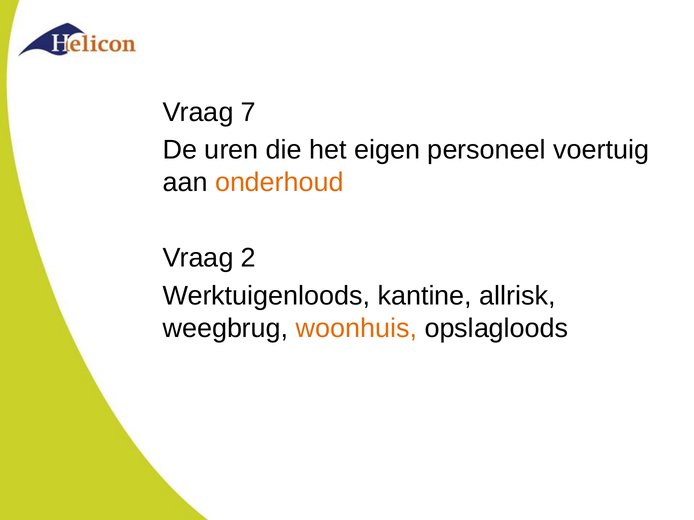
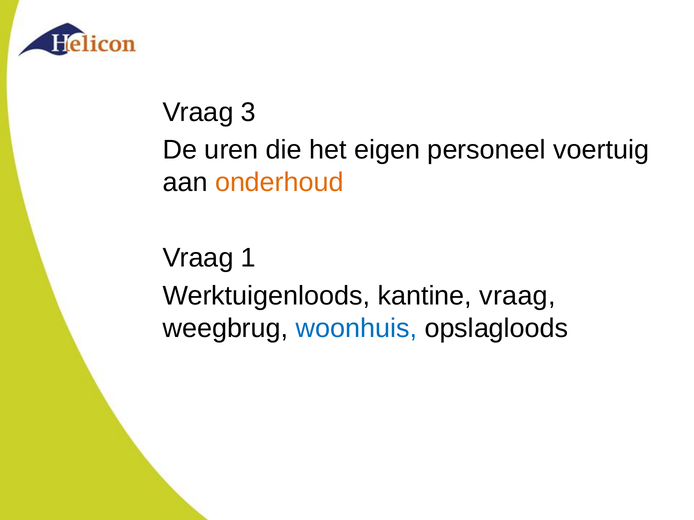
7: 7 -> 3 (248, 112)
2: 2 -> 1 (248, 258)
kantine allrisk: allrisk -> vraag (517, 296)
woonhuis colour: orange -> blue (356, 328)
